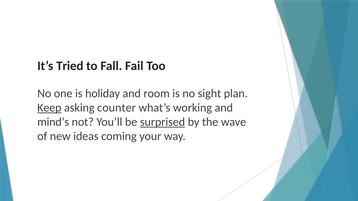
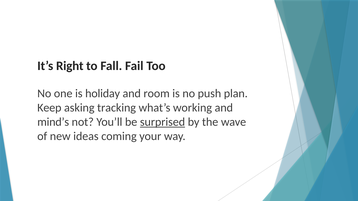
Tried: Tried -> Right (70, 66)
sight: sight -> push (209, 94)
Keep underline: present -> none (49, 108)
counter: counter -> tracking (117, 108)
